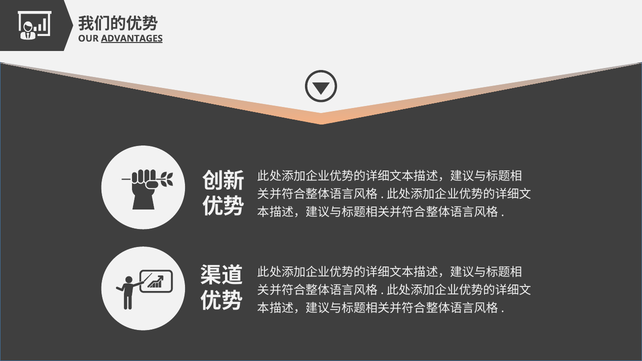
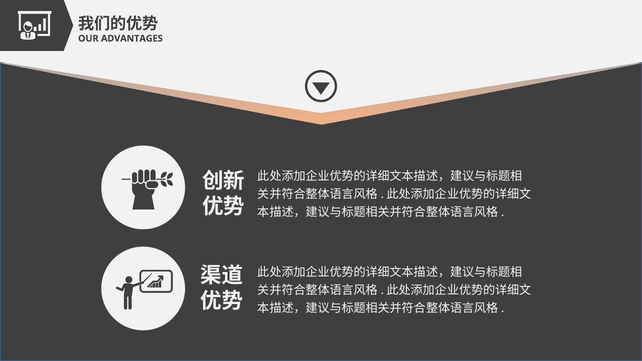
ADVANTAGES underline: present -> none (132, 39)
